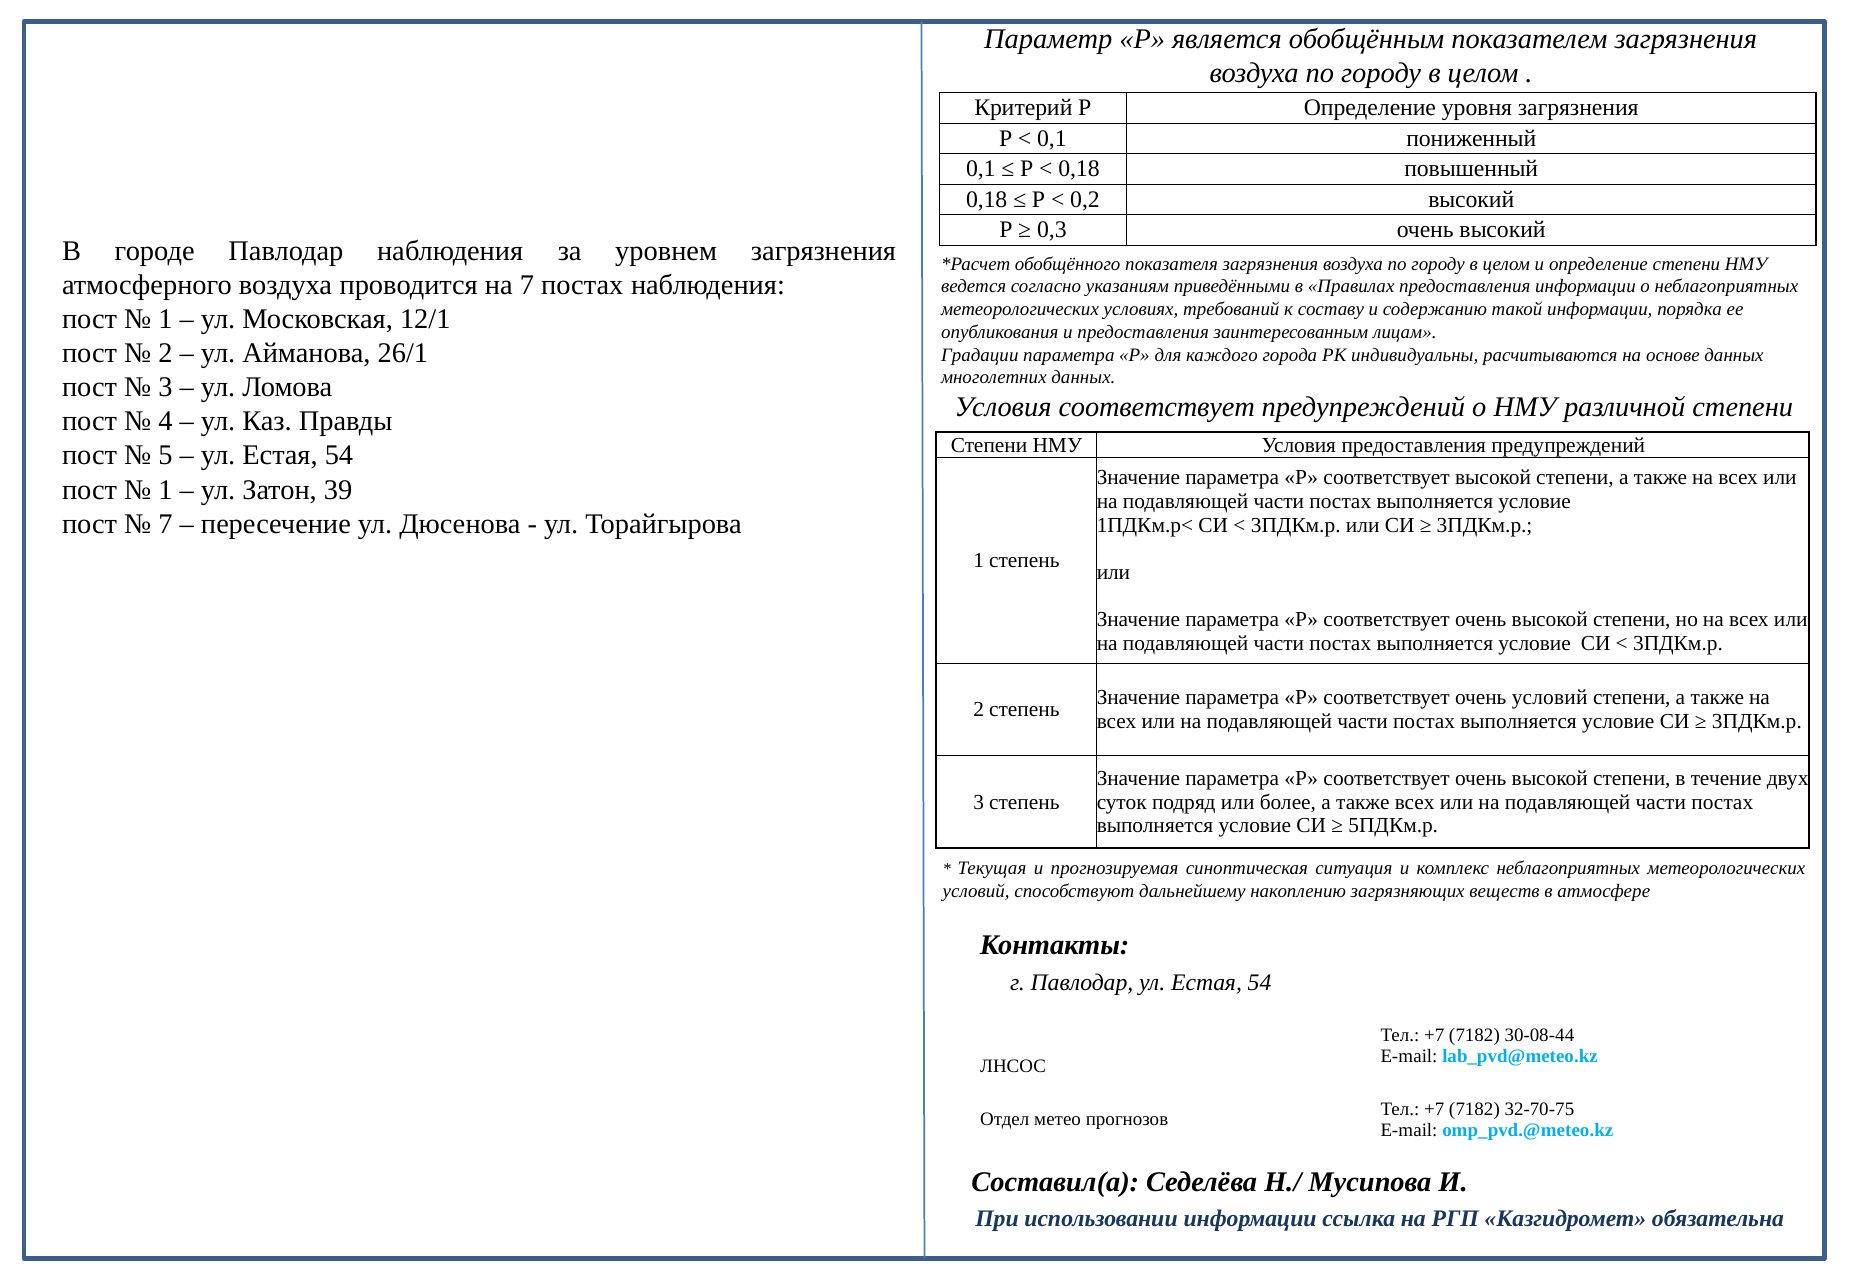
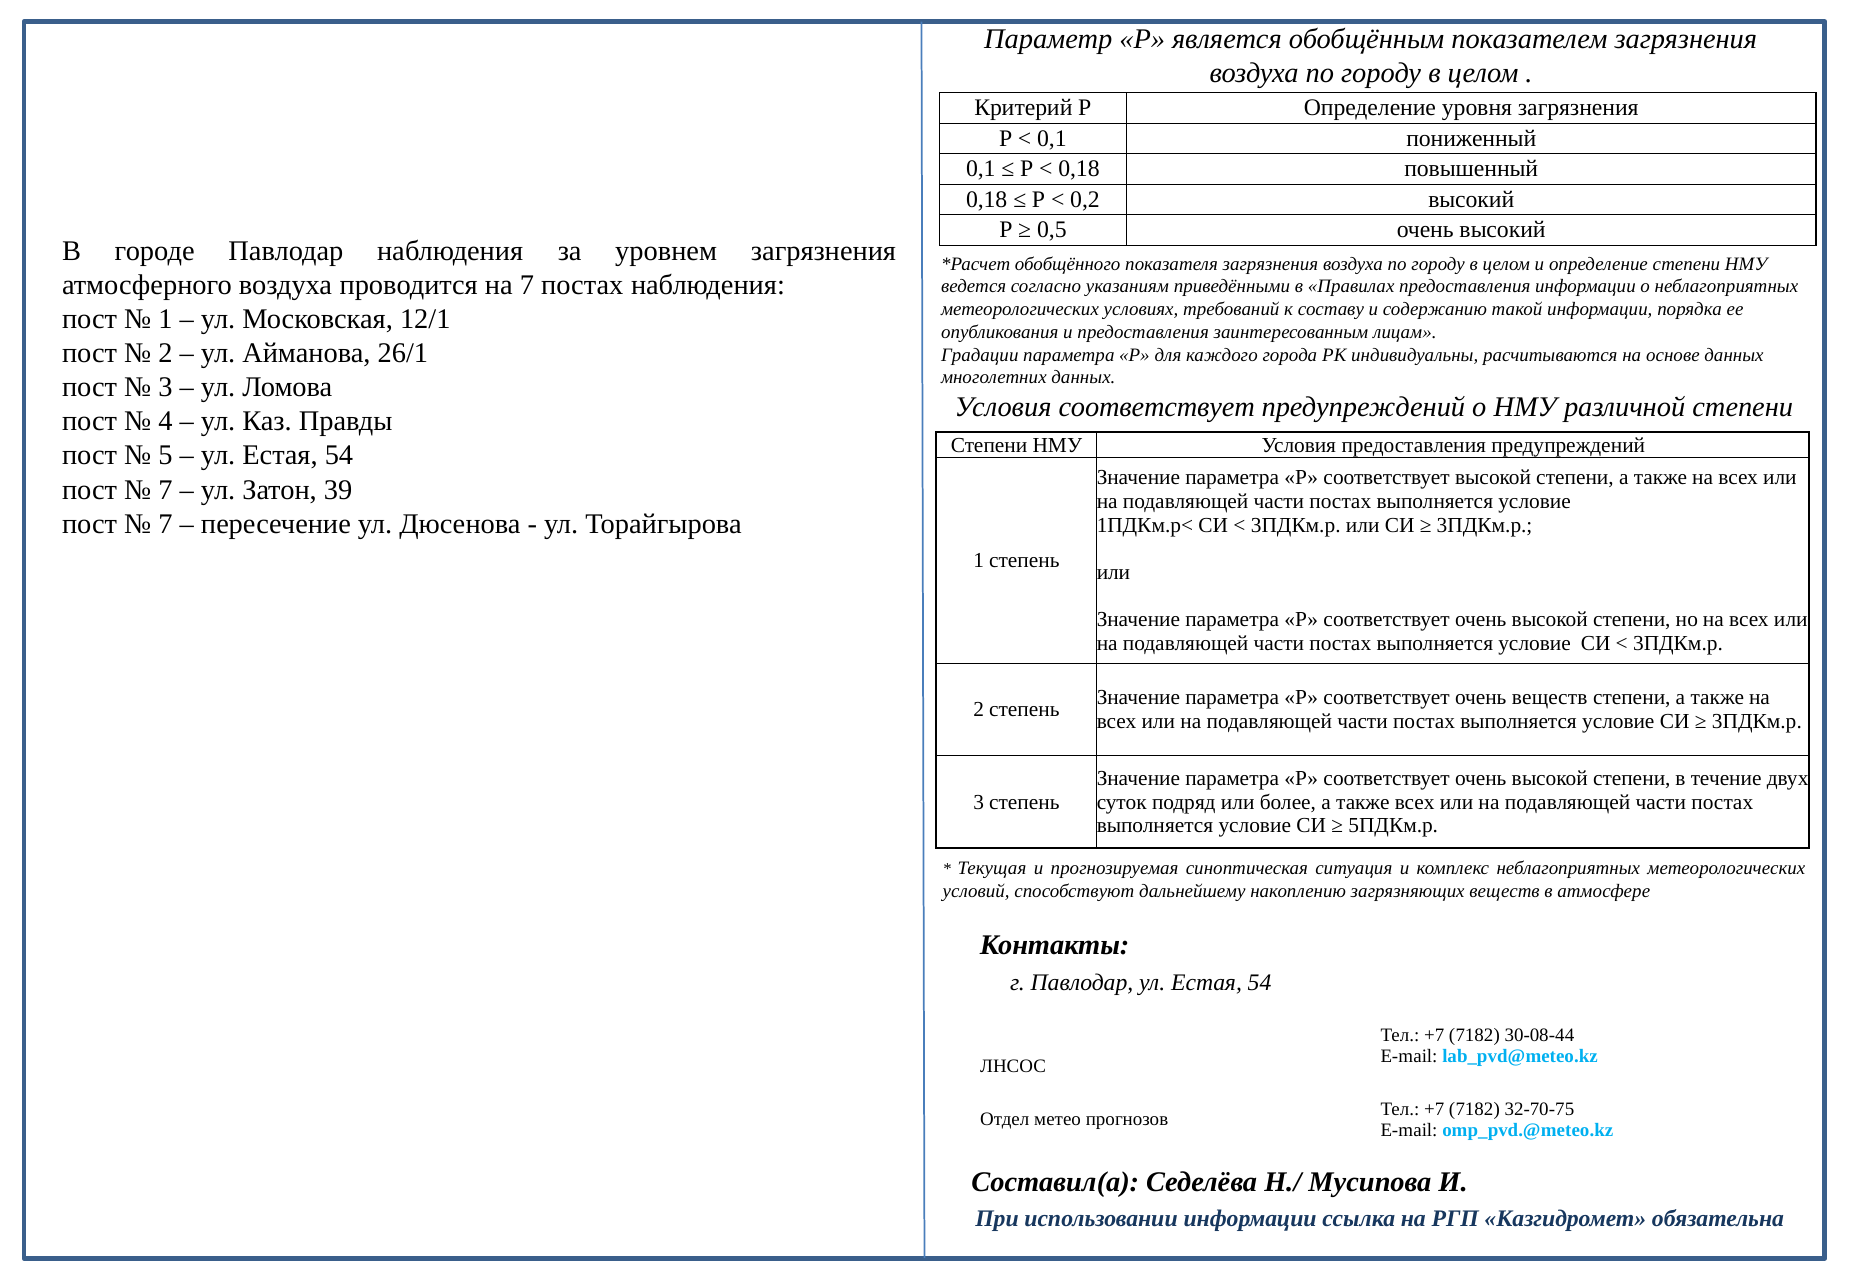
0,3: 0,3 -> 0,5 (1052, 230)
1: 1 -> 7 (165, 490)
очень условий: условий -> веществ (1550, 698)
